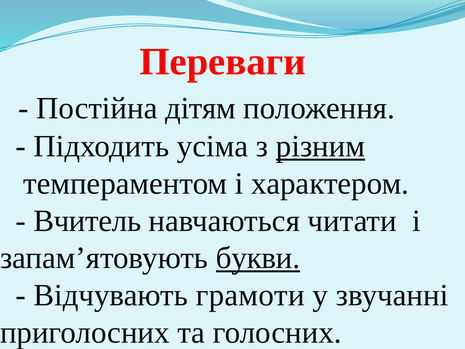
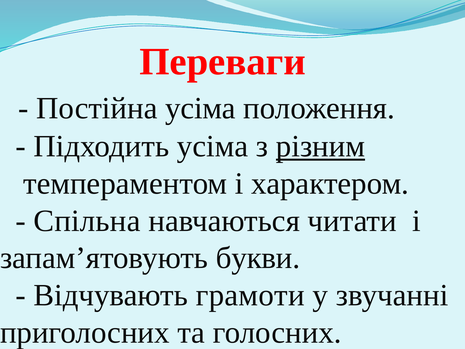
Постійна дітям: дітям -> усіма (200, 108)
Вчитель: Вчитель -> Спільна (87, 221)
букви underline: present -> none (258, 258)
